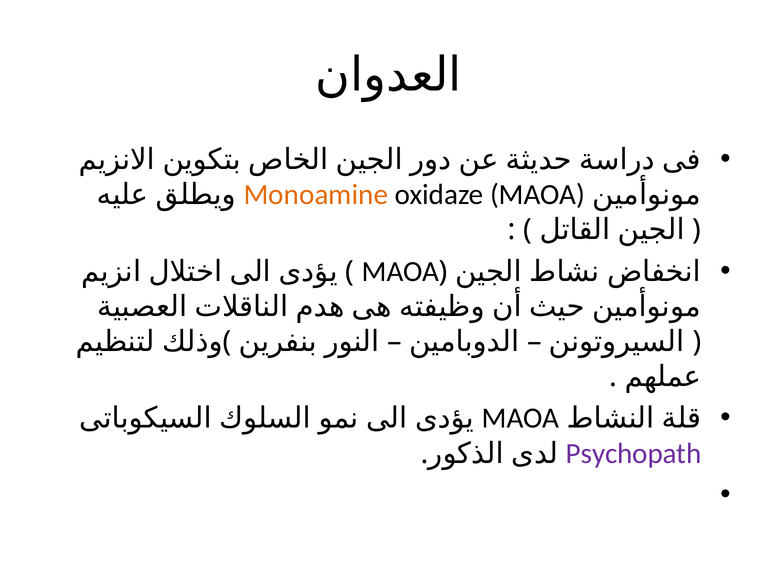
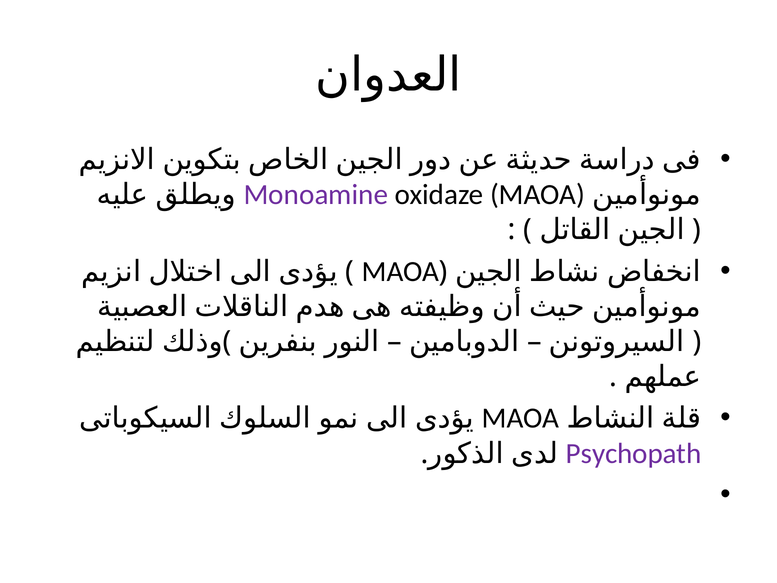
Monoamine colour: orange -> purple (316, 194)
